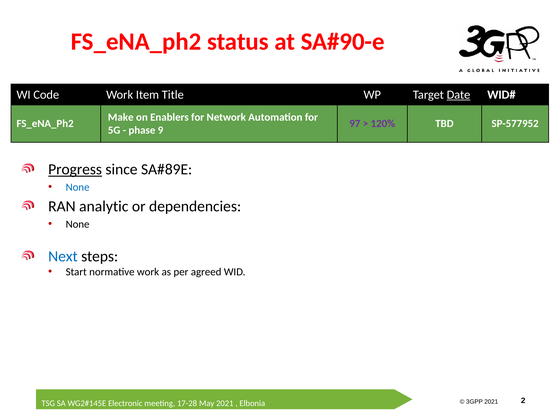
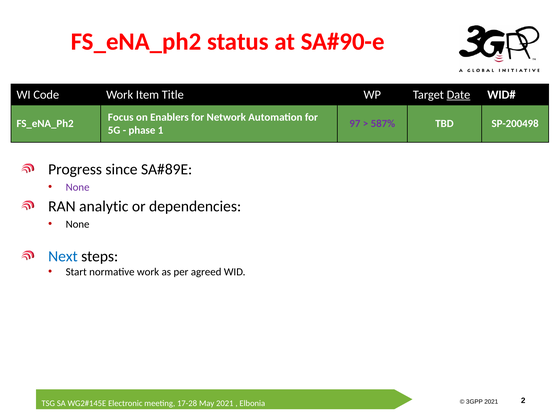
Make: Make -> Focus (121, 117)
120%: 120% -> 587% (383, 124)
SP-577952: SP-577952 -> SP-200498 (515, 124)
9: 9 -> 1 (161, 130)
Progress underline: present -> none (75, 169)
None colour: blue -> purple (78, 187)
